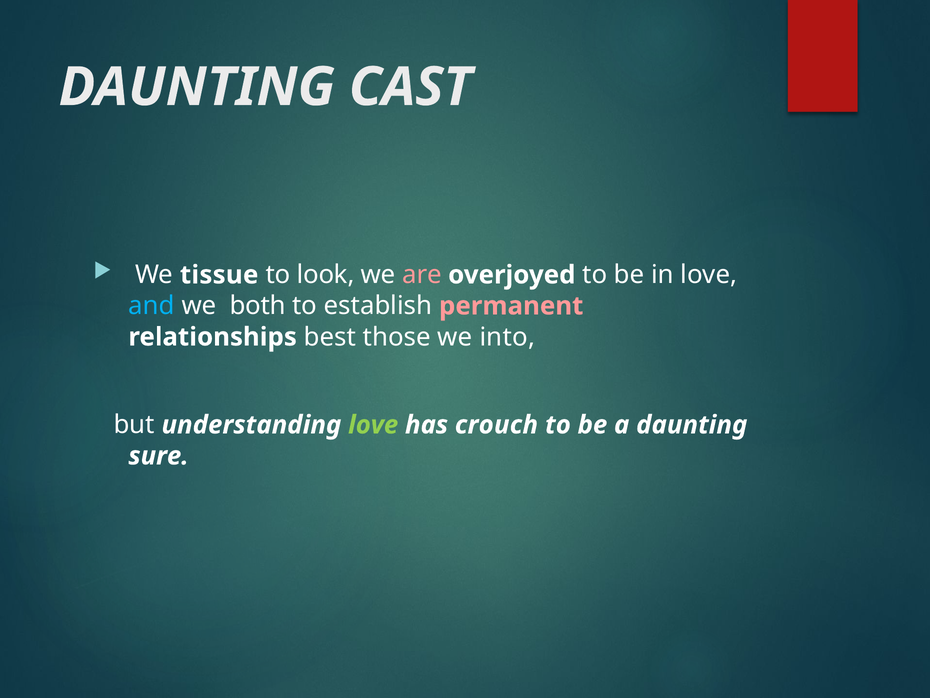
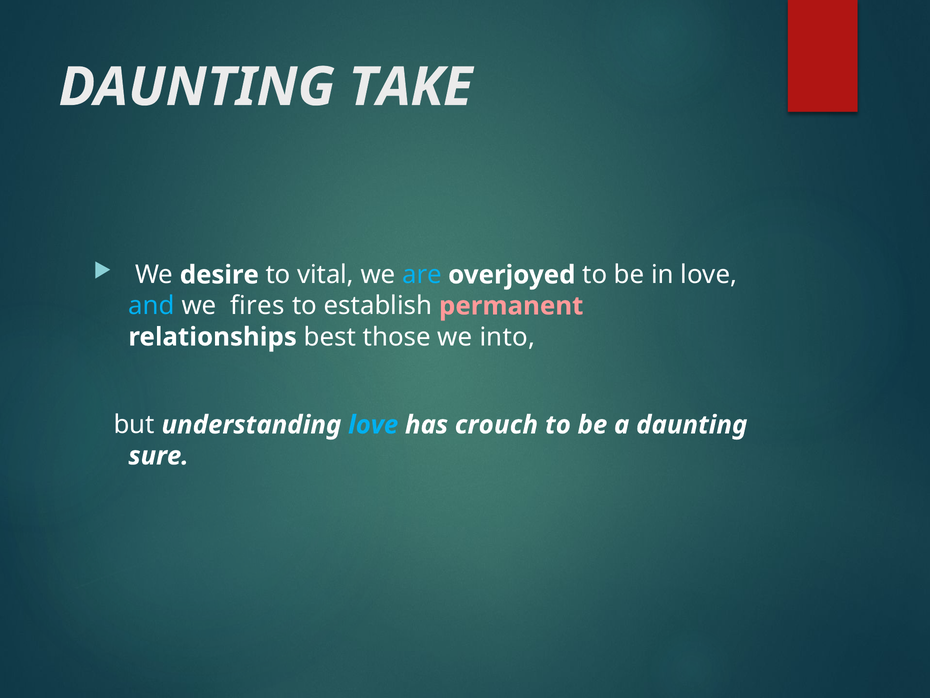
CAST: CAST -> TAKE (410, 87)
tissue: tissue -> desire (219, 275)
look: look -> vital (326, 275)
are colour: pink -> light blue (422, 275)
both: both -> fires (257, 306)
love colour: light green -> light blue (373, 425)
